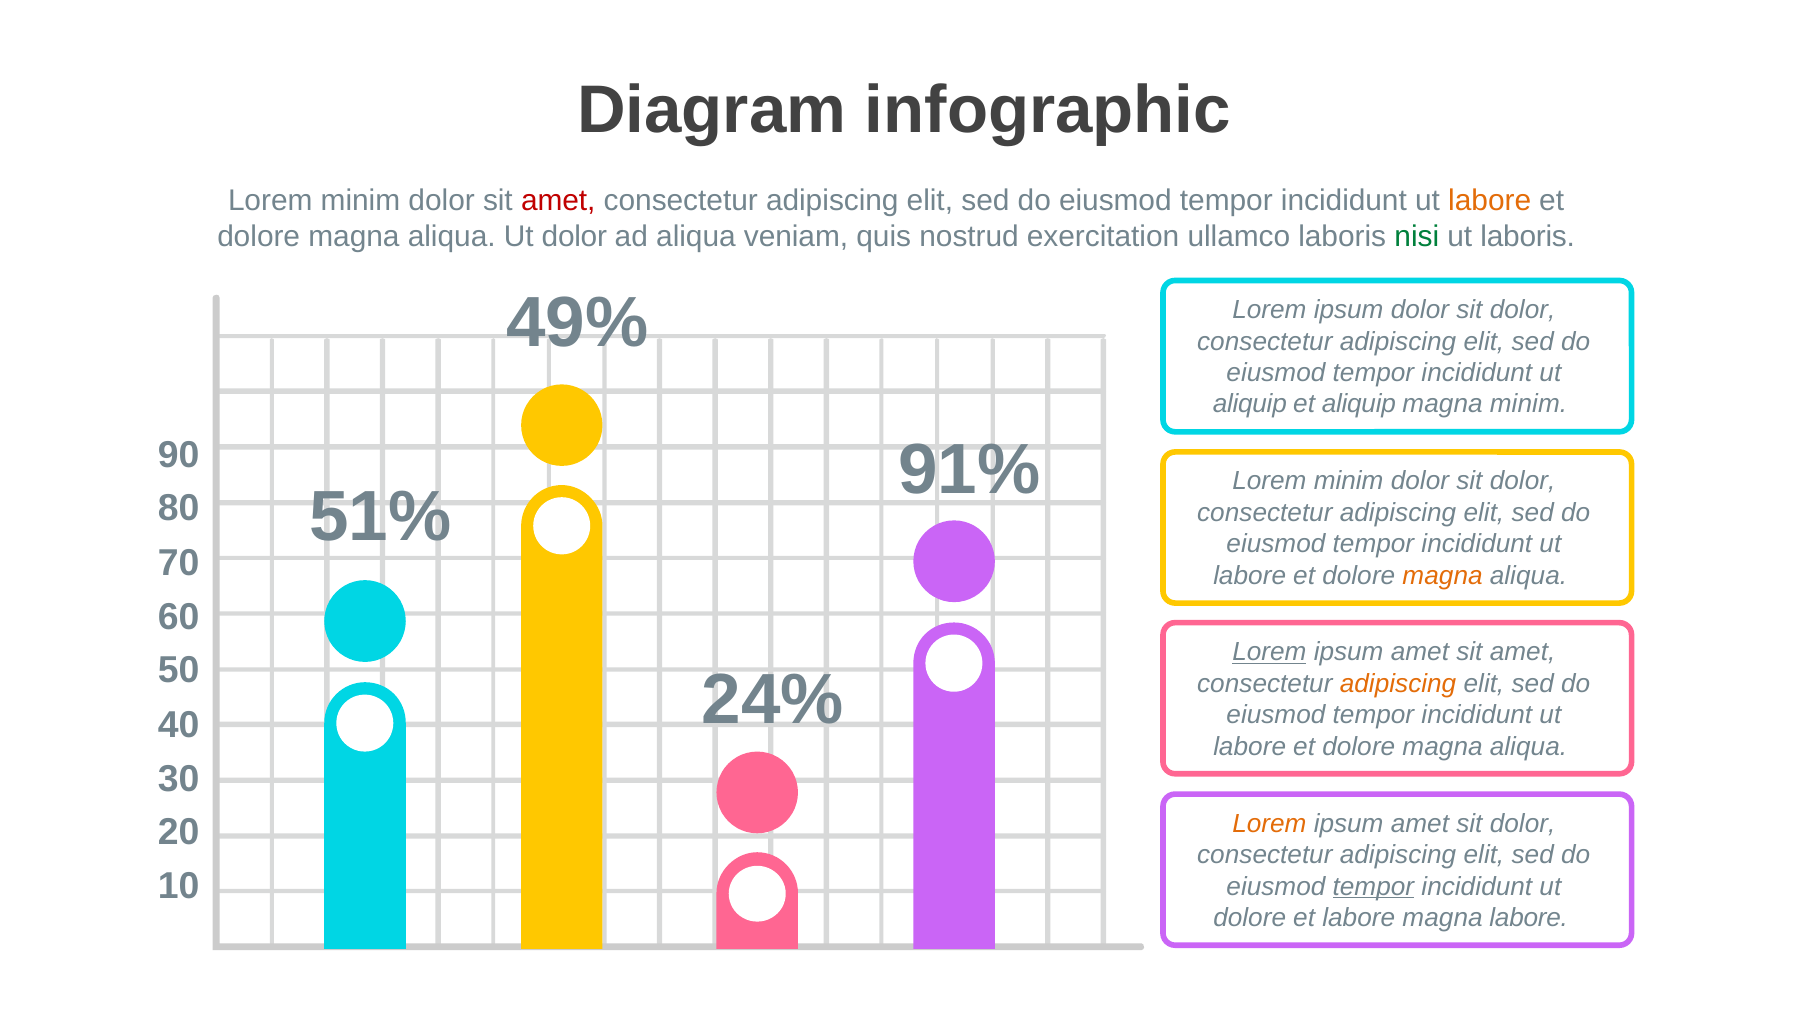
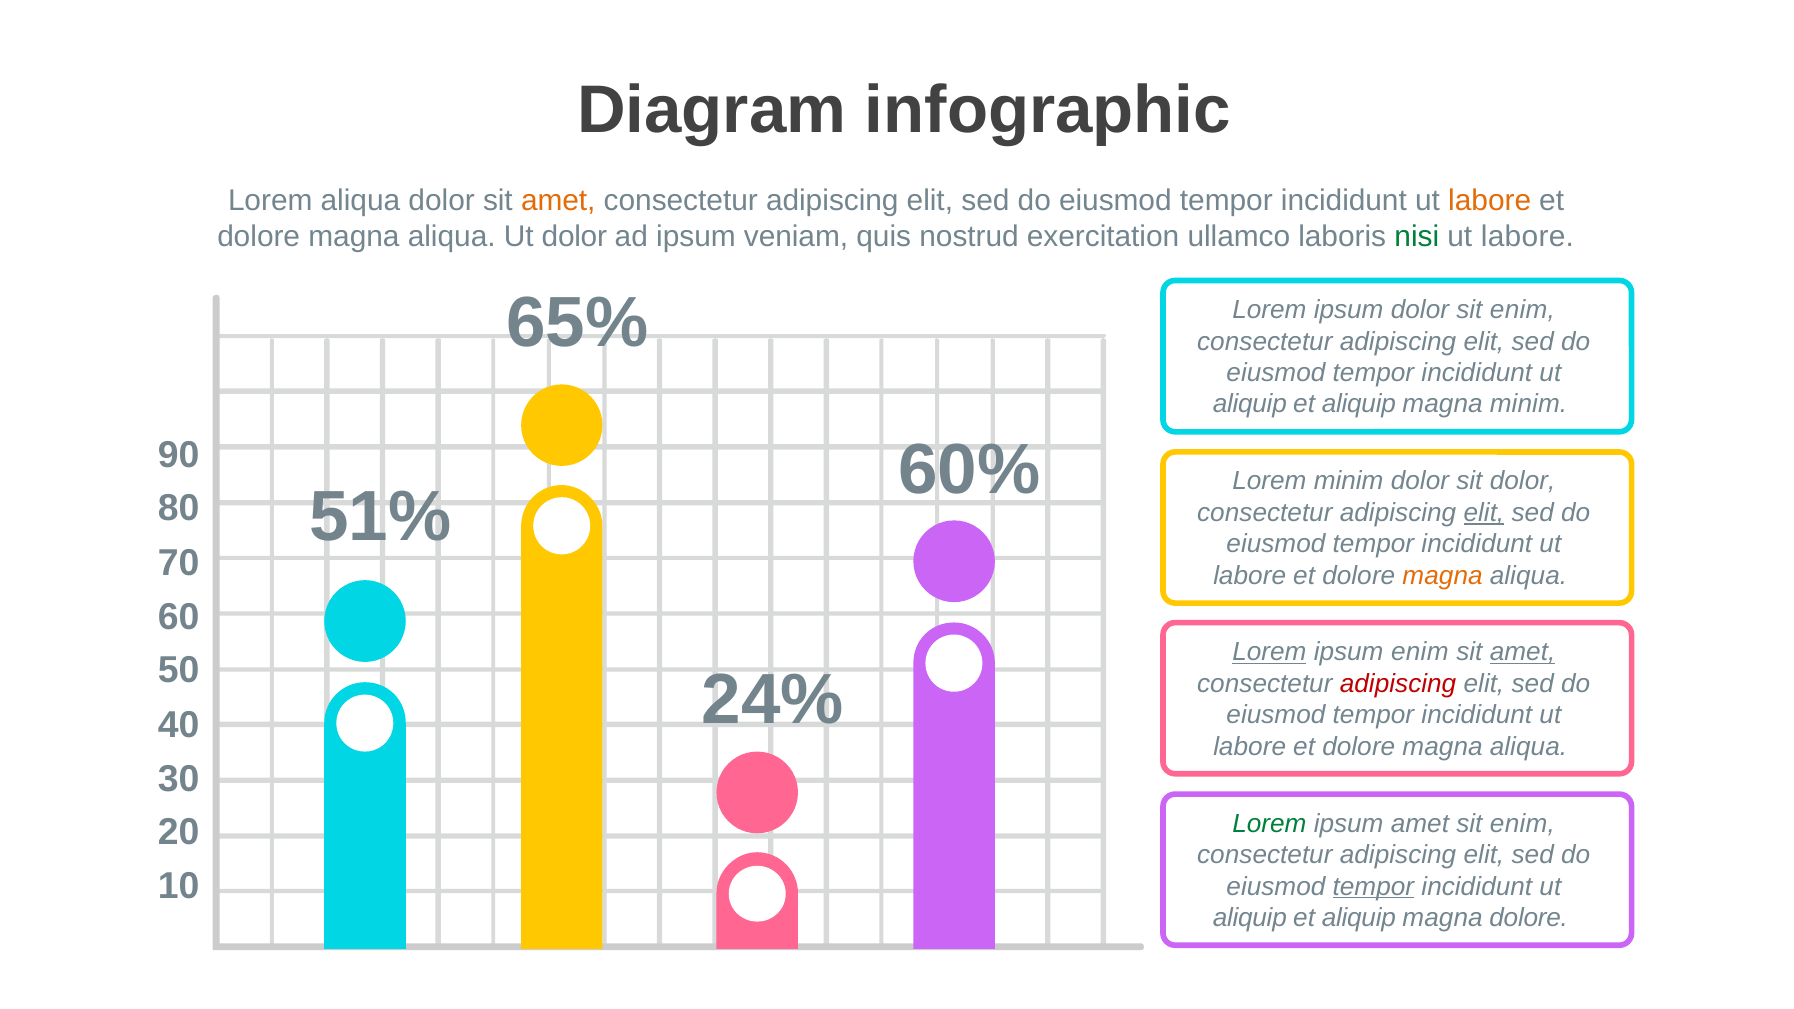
minim: minim -> aliqua (360, 201)
amet colour: red -> orange (558, 201)
ad aliqua: aliqua -> ipsum (696, 237)
laboris: laboris -> labore (1527, 237)
49%: 49% -> 65% (577, 323)
ipsum dolor sit dolor: dolor -> enim (1522, 310)
91%: 91% -> 60% (969, 470)
elit underline: none -> present (1484, 513)
amet: amet -> enim (1420, 652)
amet underline: none -> present (1523, 652)
adipiscing colour: orange -> red (1398, 684)
Lorem colour: orange -> green (1269, 824)
dolor: dolor -> enim (1522, 824)
dolore: dolore -> aliquip (1250, 918)
labore: labore -> aliquip (1359, 918)
magna labore: labore -> dolore (1529, 918)
